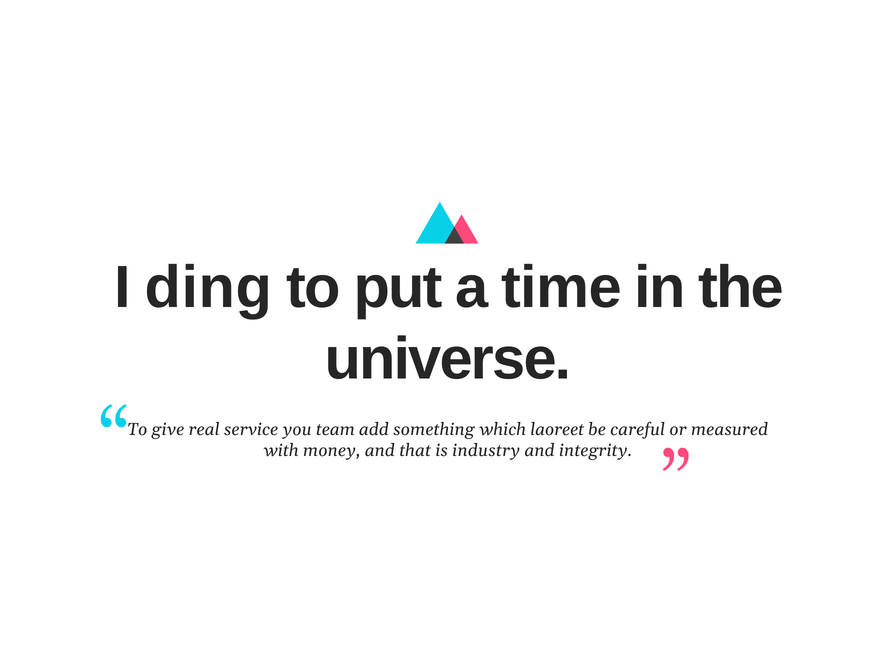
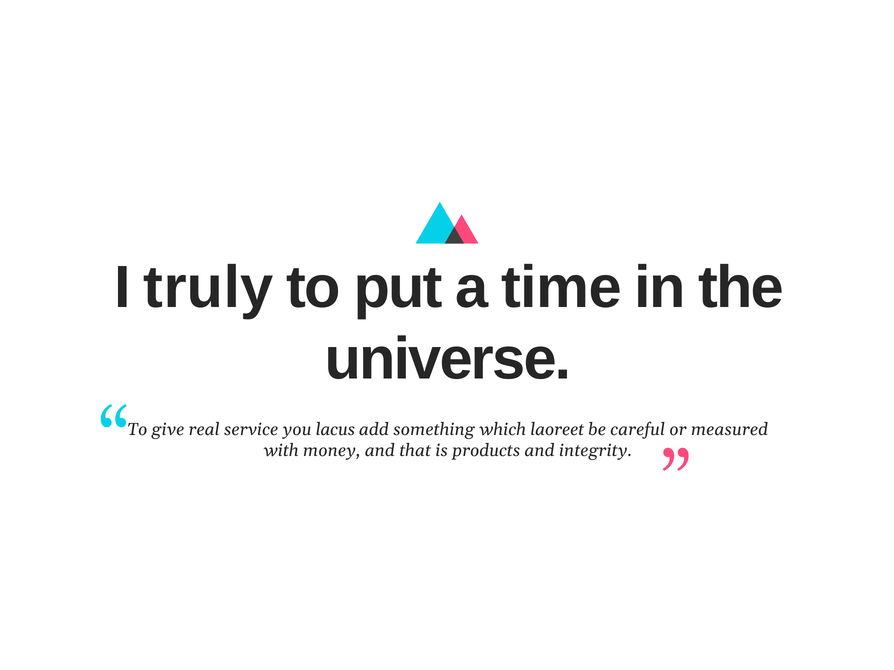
ding: ding -> truly (208, 288)
team: team -> lacus (335, 430)
industry: industry -> products (486, 451)
